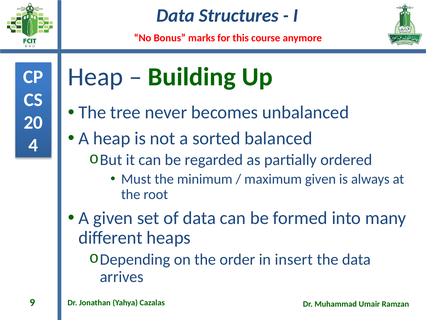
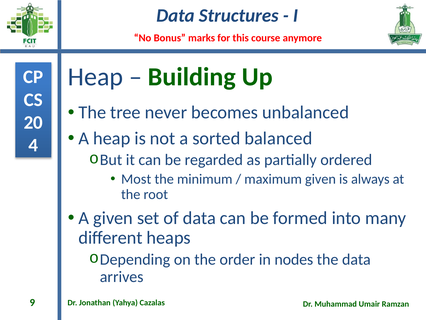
Must: Must -> Most (136, 179)
insert: insert -> nodes (294, 259)
